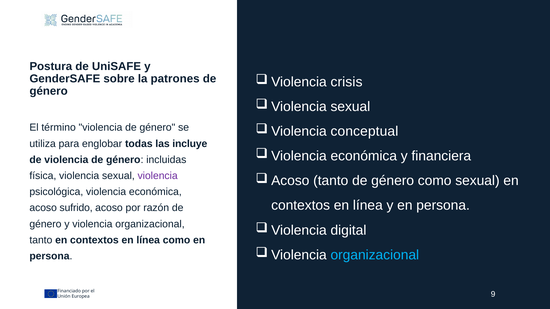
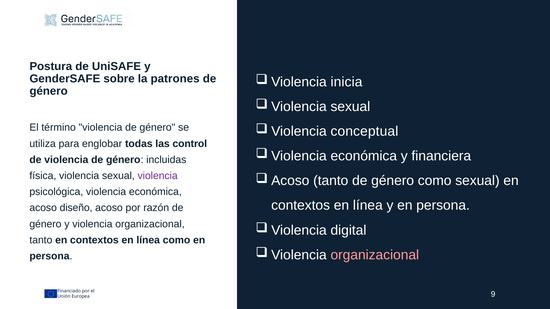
crisis: crisis -> inicia (346, 82)
incluye: incluye -> control (190, 144)
sufrido: sufrido -> diseño (76, 208)
organizacional colour: light blue -> pink (375, 255)
